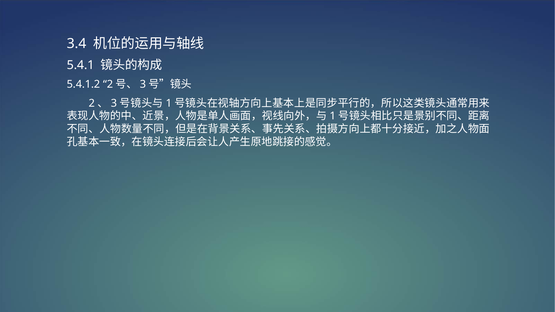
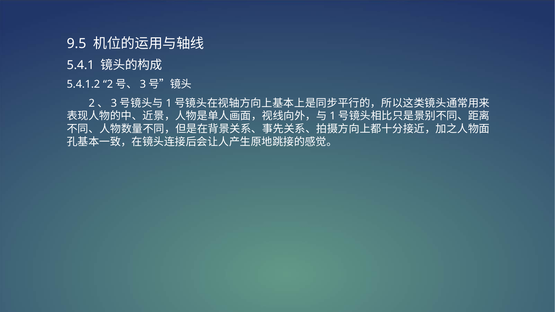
3.4: 3.4 -> 9.5 (77, 44)
